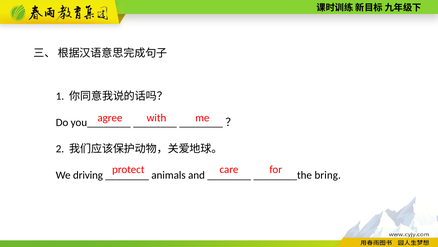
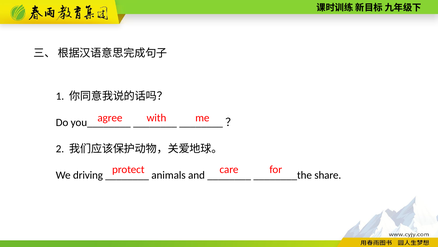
bring: bring -> share (328, 175)
